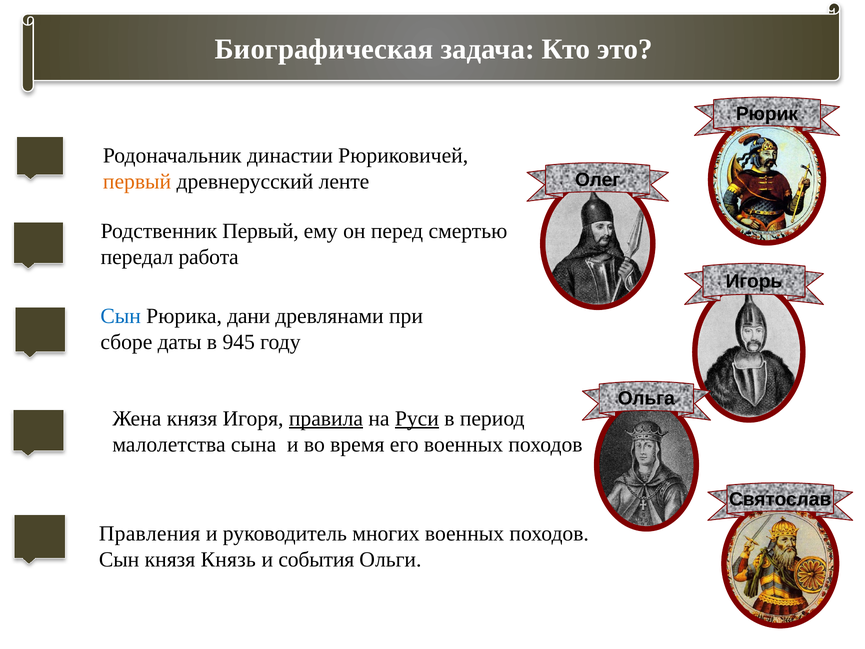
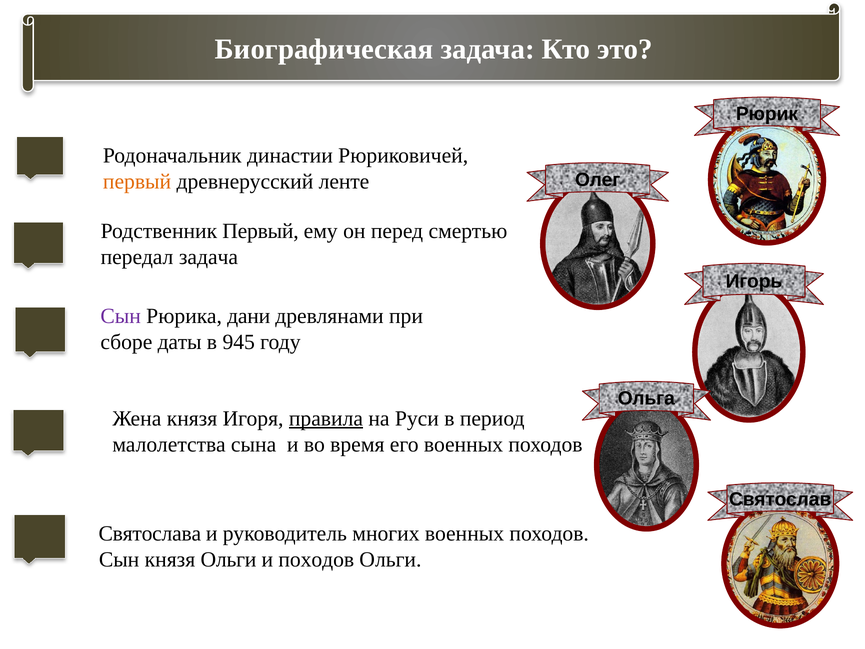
передал работа: работа -> задача (208, 257)
Сын colour: blue -> purple (121, 316)
Руси underline: present -> none (417, 418)
Правления: Правления -> Святослава (150, 533)
князя Князь: Князь -> Ольги (228, 559)
и события: события -> походов (316, 559)
